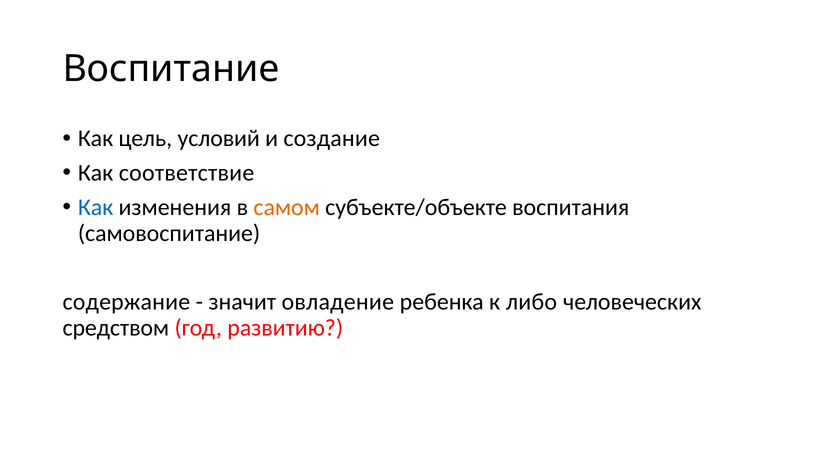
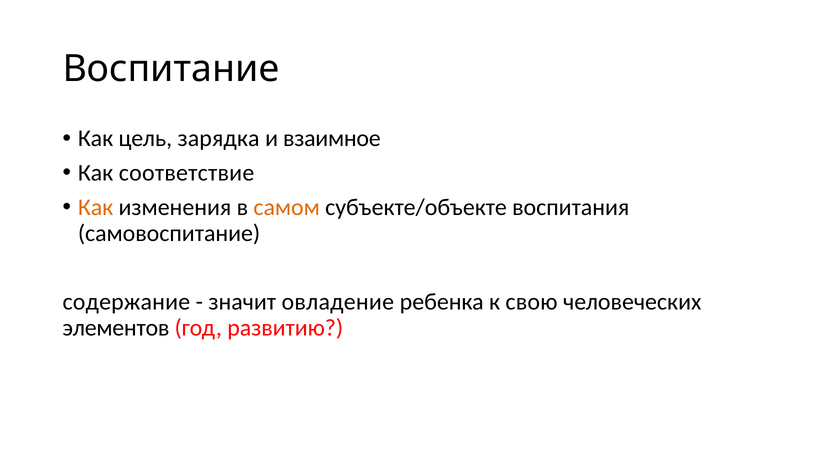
условий: условий -> зарядка (219, 139)
создание: создание -> взаимное (332, 139)
Как colour: blue -> orange (96, 207)
либо: либо -> свою (532, 302)
средством: средством -> элементов (116, 328)
